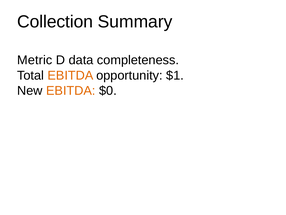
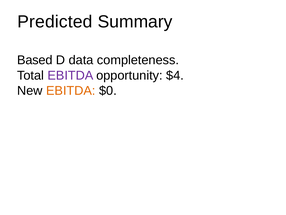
Collection: Collection -> Predicted (55, 22)
Metric: Metric -> Based (35, 60)
EBITDA colour: orange -> purple (70, 75)
$1: $1 -> $4 (175, 75)
